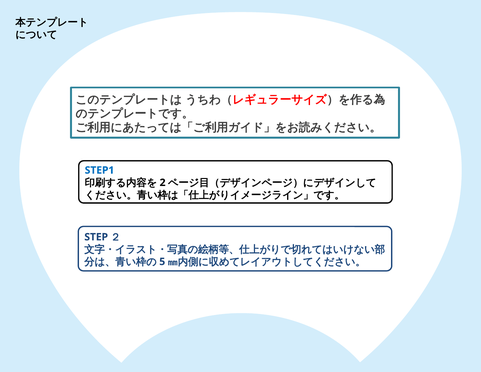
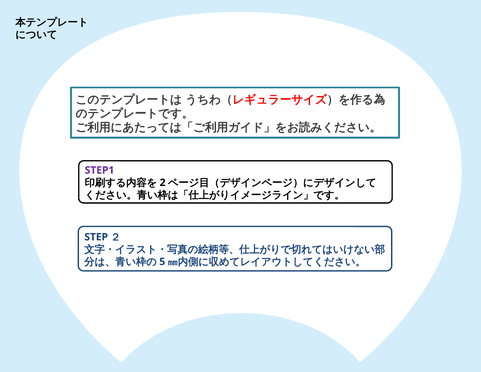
STEP1 colour: blue -> purple (99, 170)
